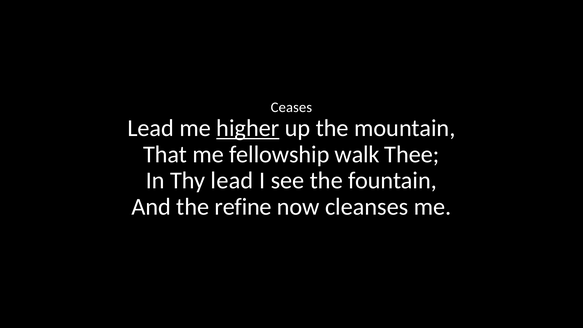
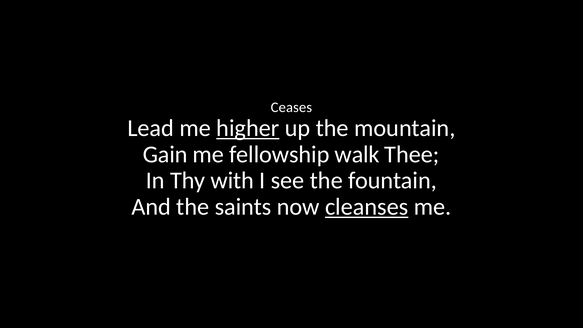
That: That -> Gain (165, 154)
Thy lead: lead -> with (232, 181)
refine: refine -> saints (243, 207)
cleanses underline: none -> present (367, 207)
